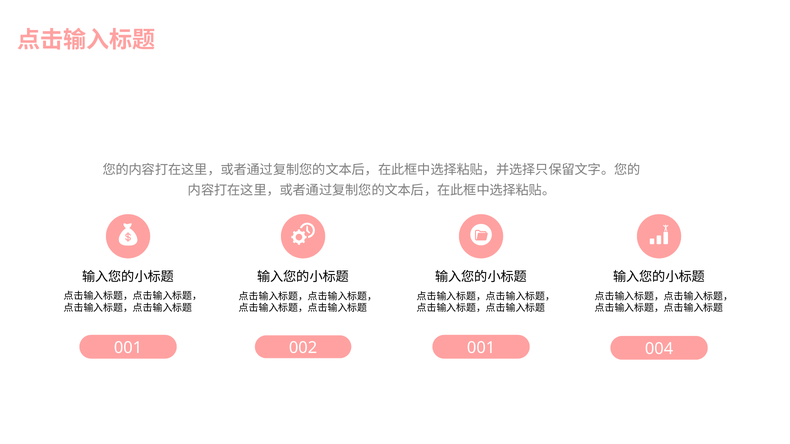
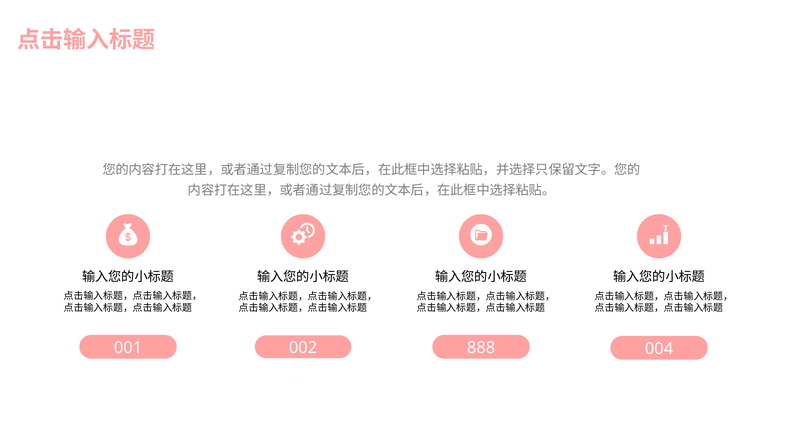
002 001: 001 -> 888 (481, 348)
